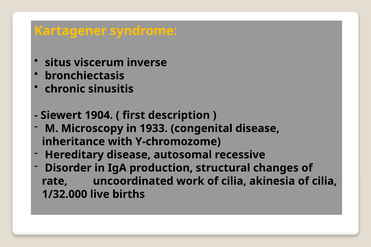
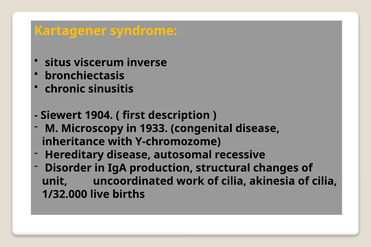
rate: rate -> unit (55, 181)
